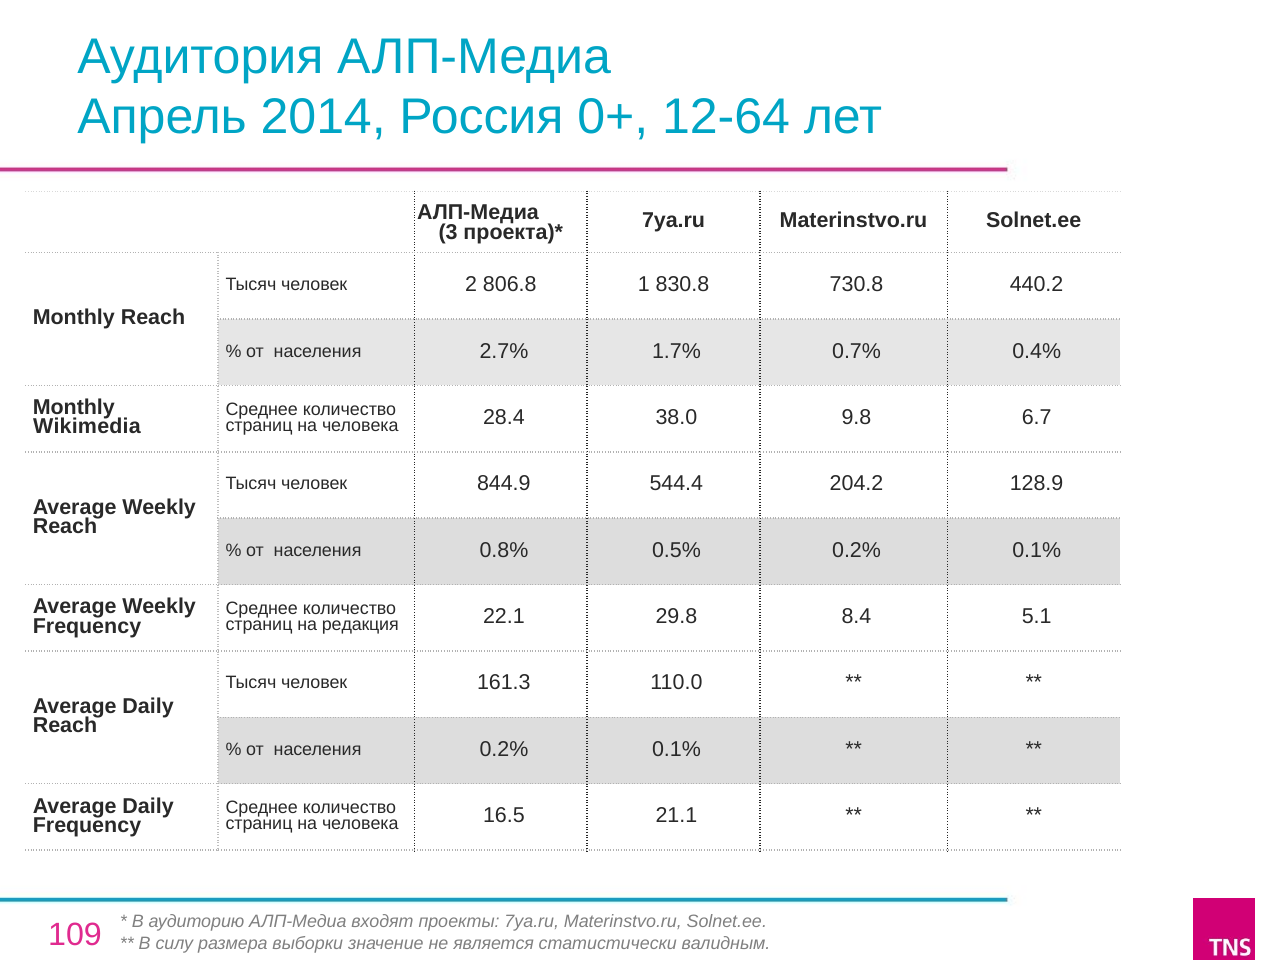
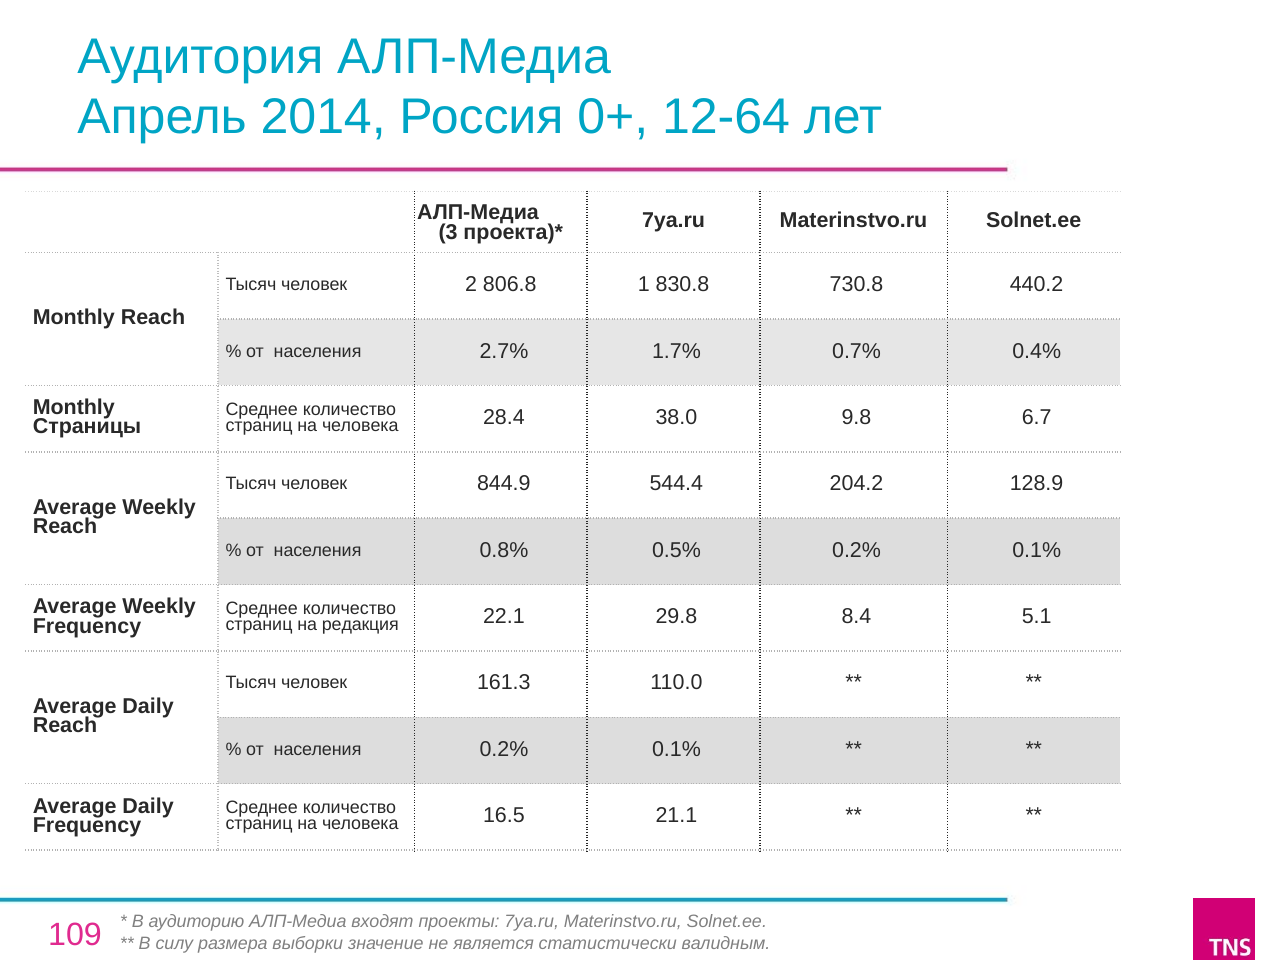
Wikimedia: Wikimedia -> Страницы (87, 427)
